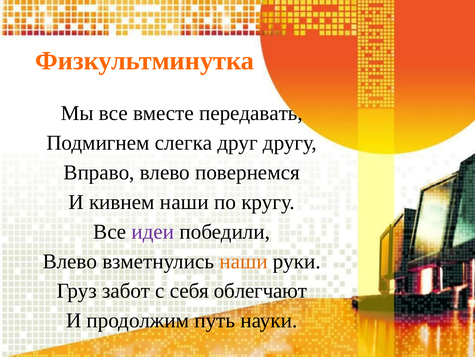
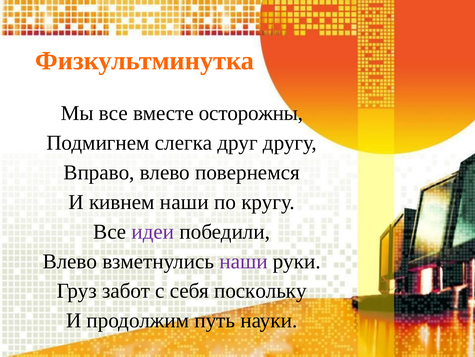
передавать: передавать -> осторожны (251, 113)
наши colour: orange -> purple (244, 261)
облегчают: облегчают -> поскольку (260, 290)
